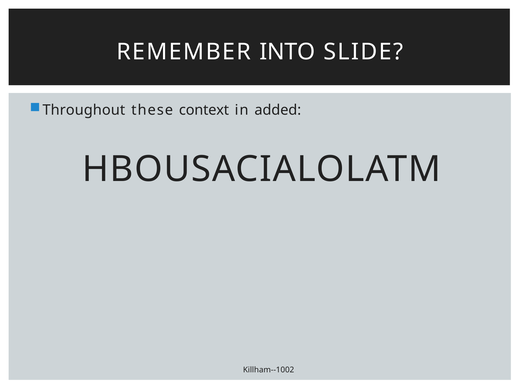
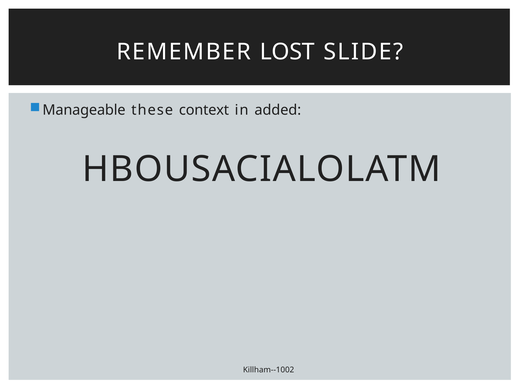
INTO: INTO -> LOST (287, 52)
Throughout: Throughout -> Manageable (84, 110)
